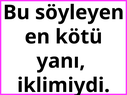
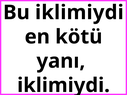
Bu söyleyen: söyleyen -> iklimiydi (79, 13)
